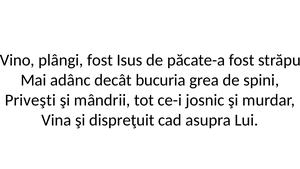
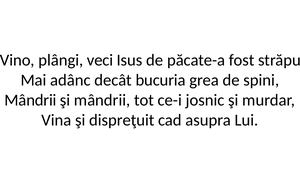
plângi fost: fost -> veci (100, 60)
Priveşti: Priveşti -> Mândrii (30, 100)
